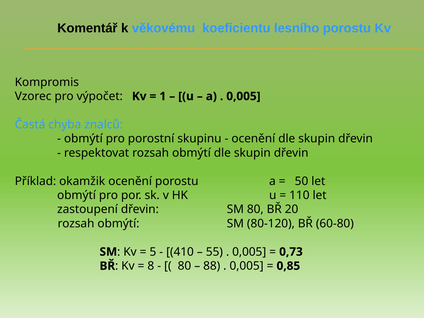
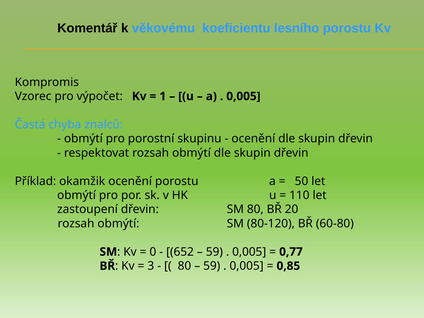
5: 5 -> 0 (153, 252)
410: 410 -> 652 (180, 252)
55: 55 -> 59 (214, 252)
0,73: 0,73 -> 0,77 (291, 252)
8: 8 -> 3 (151, 266)
88: 88 -> 59 (212, 266)
